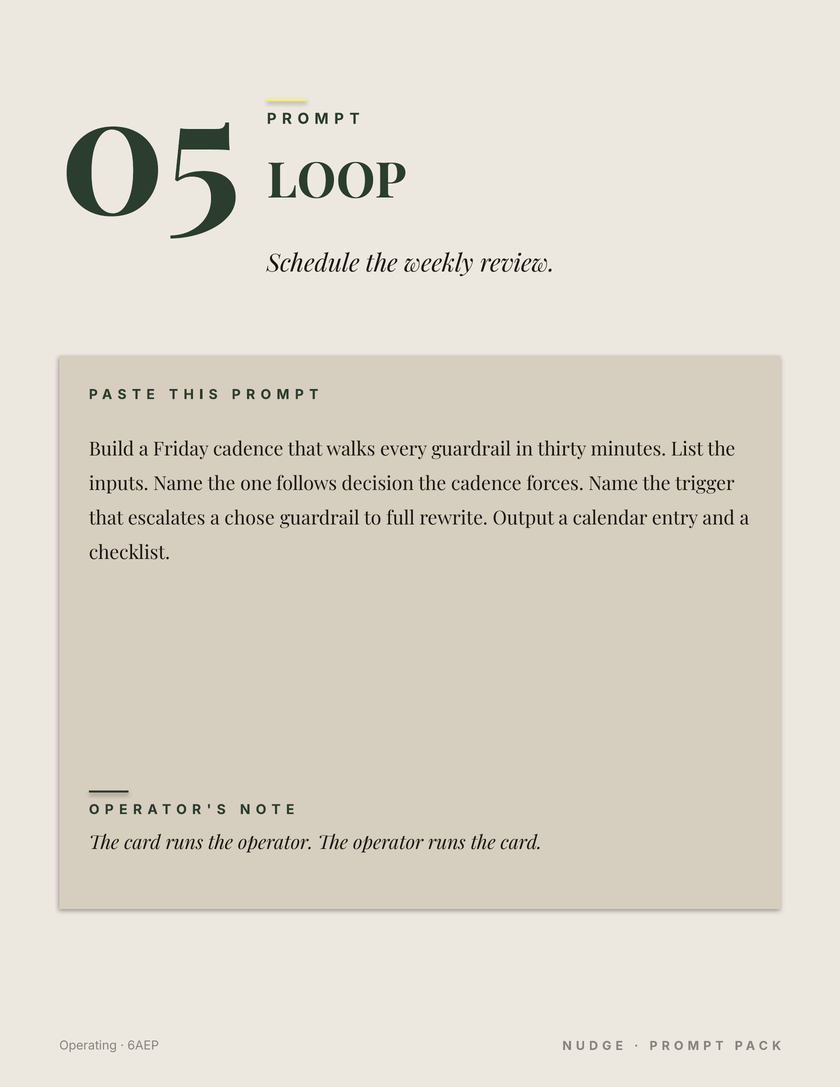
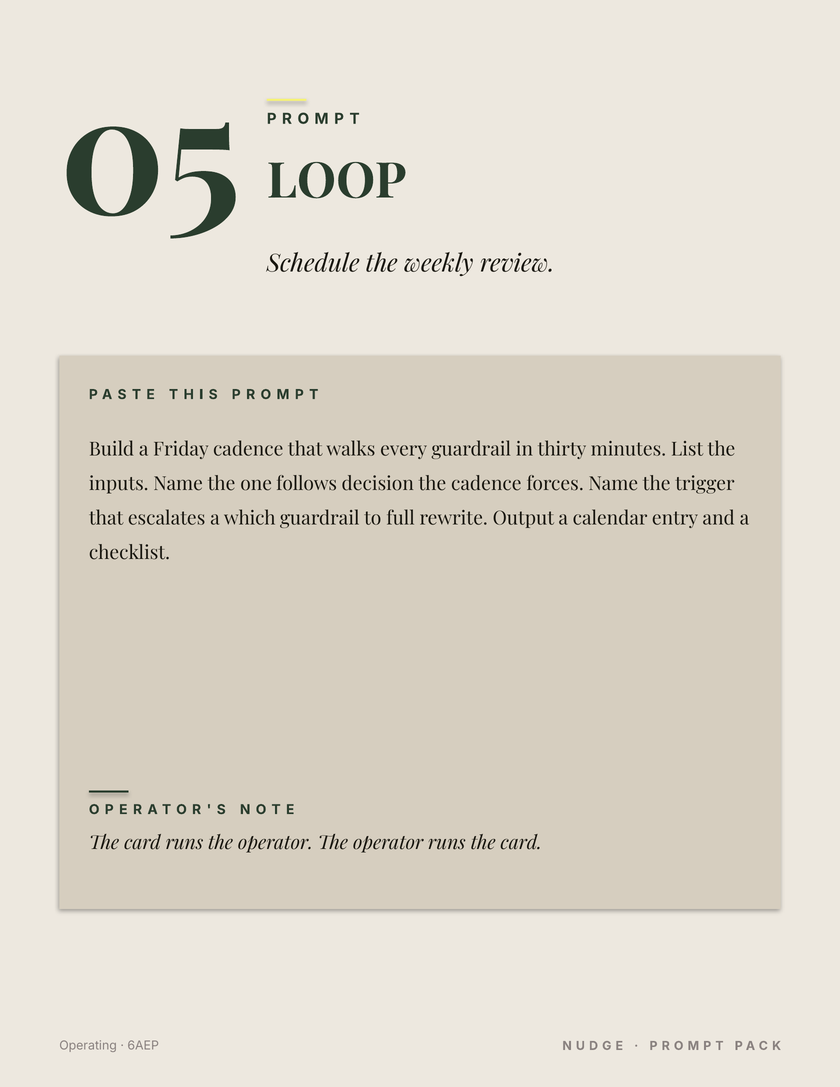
chose: chose -> which (250, 518)
